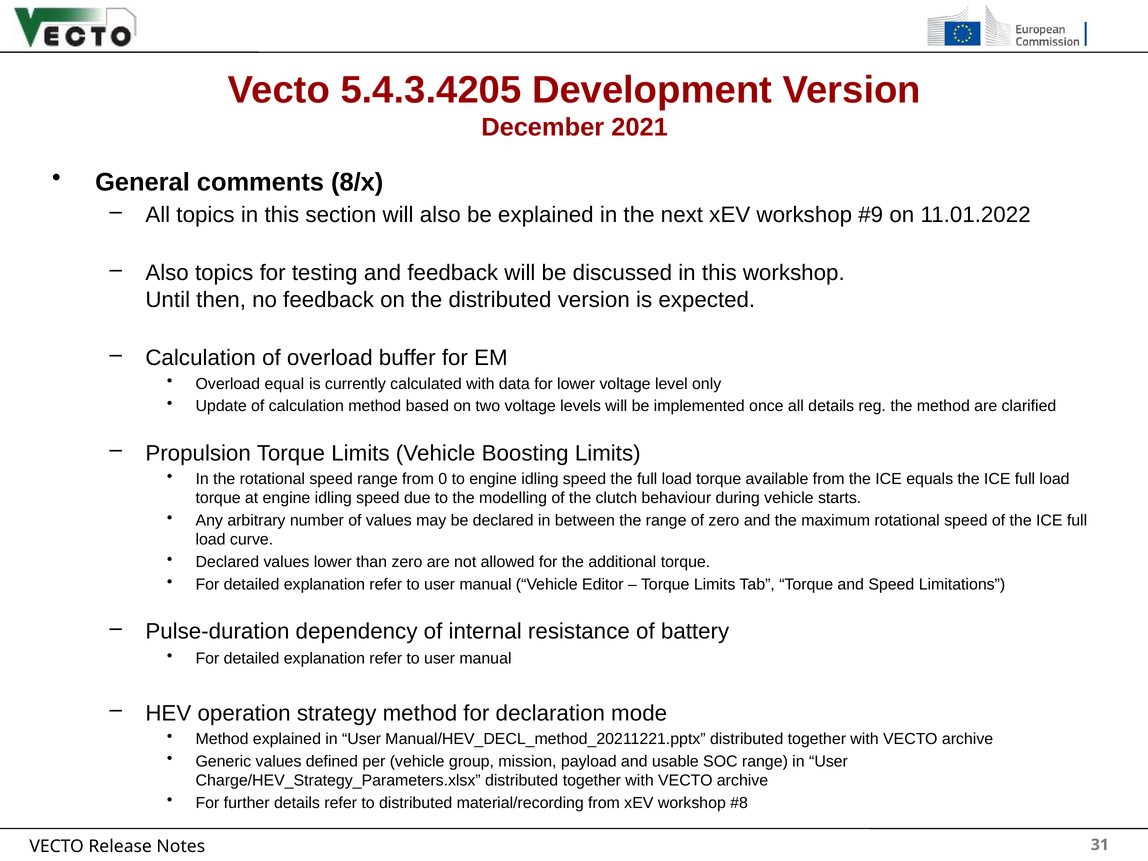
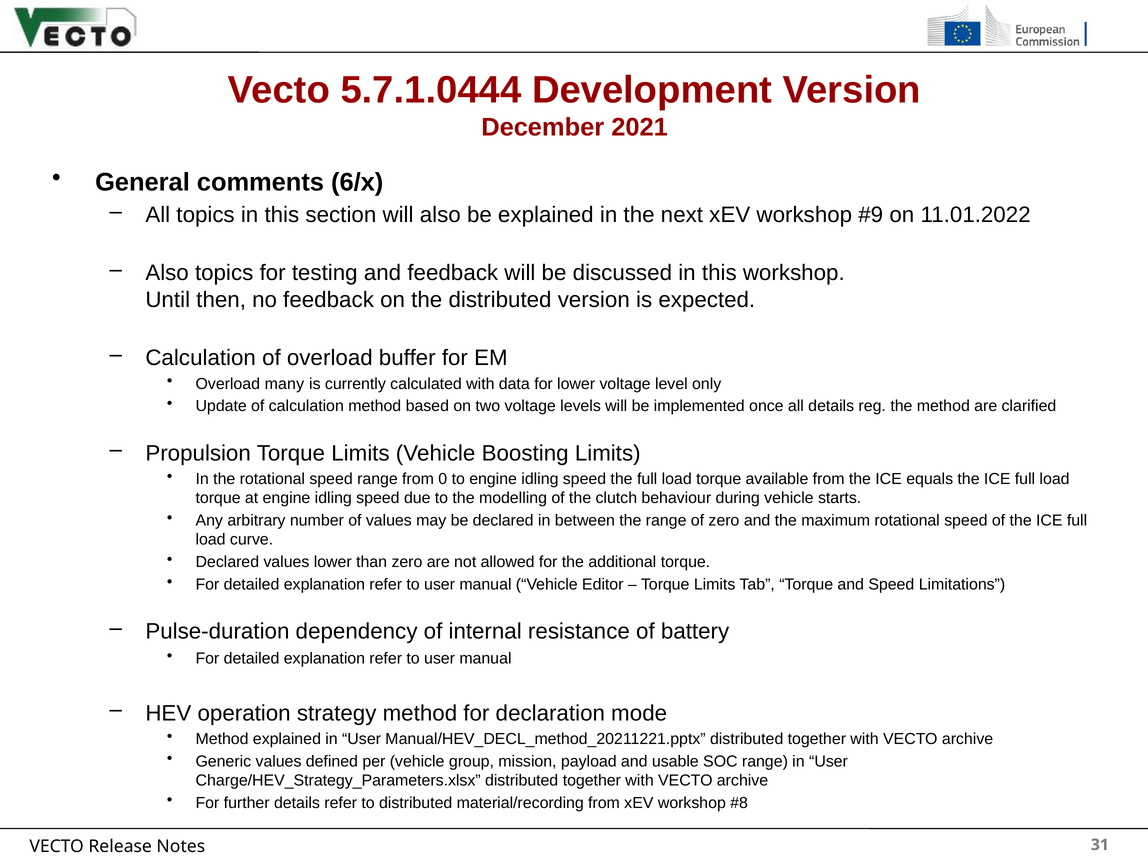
5.4.3.4205: 5.4.3.4205 -> 5.7.1.0444 (431, 90)
8/x: 8/x -> 6/x (357, 182)
equal: equal -> many (284, 384)
